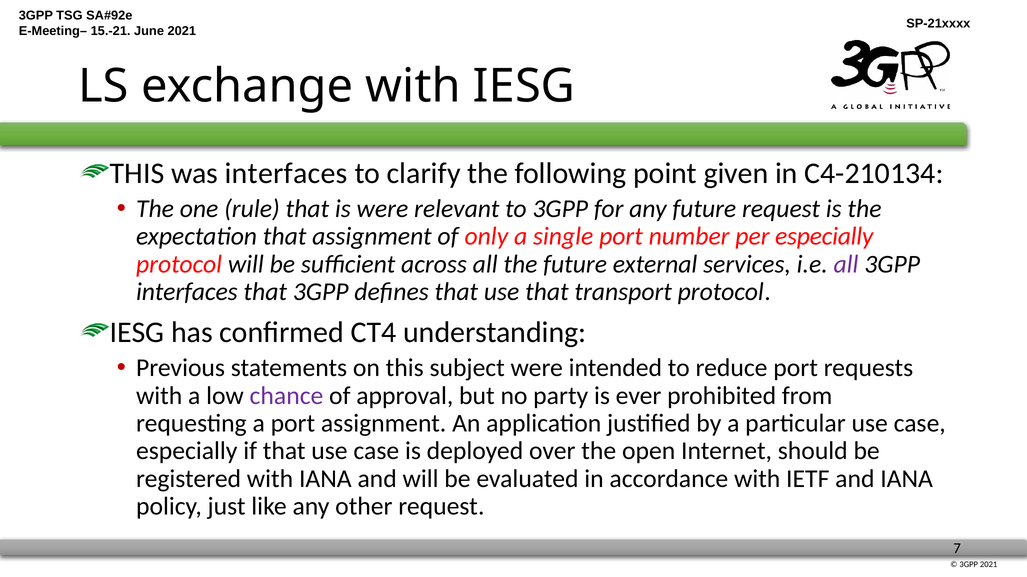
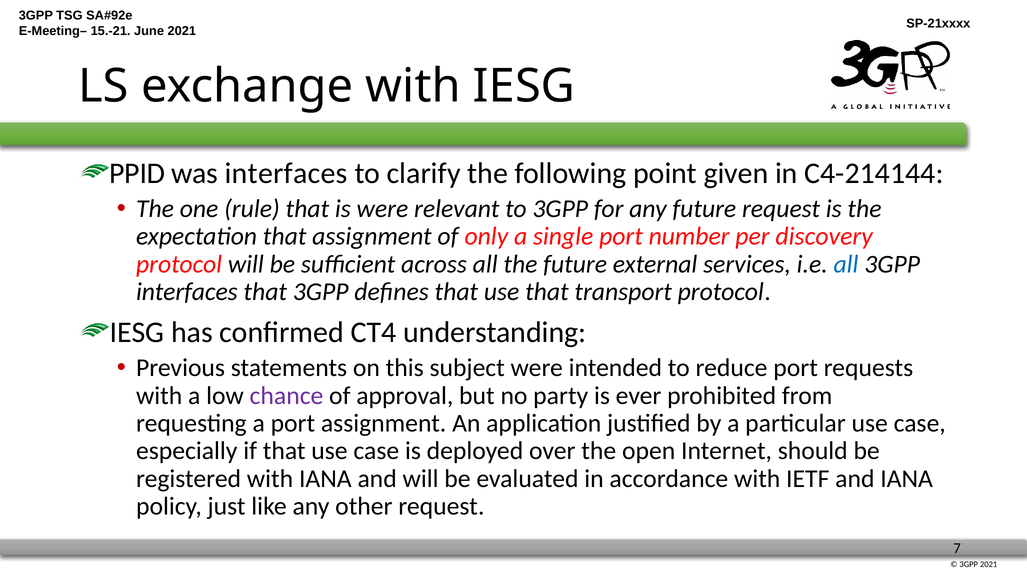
THIS: THIS -> PPID (137, 174)
C4-210134: C4-210134 -> C4-214144 (874, 174)
per especially: especially -> discovery (824, 237)
all colour: purple -> blue (846, 264)
